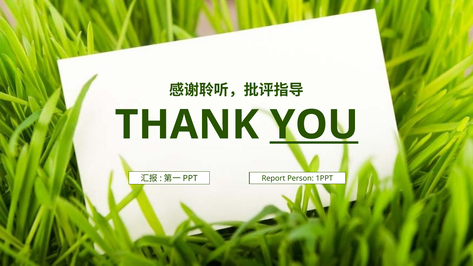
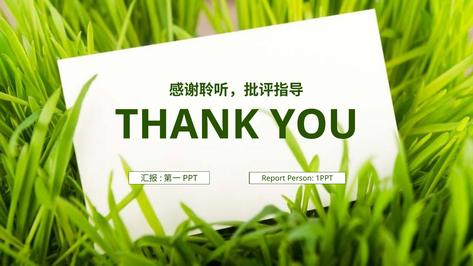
YOU underline: present -> none (314, 125)
